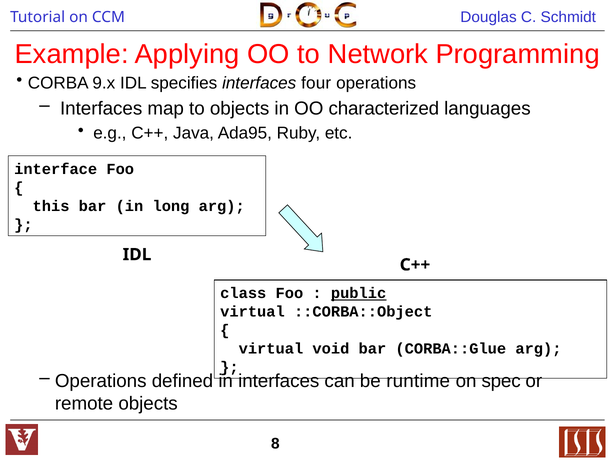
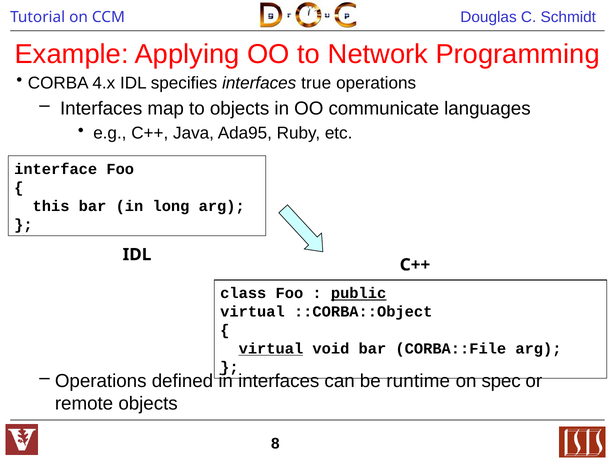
9.x: 9.x -> 4.x (104, 83)
four: four -> true (316, 83)
characterized: characterized -> communicate (384, 108)
virtual underline: none -> present (271, 349)
CORBA::Glue: CORBA::Glue -> CORBA::File (451, 349)
